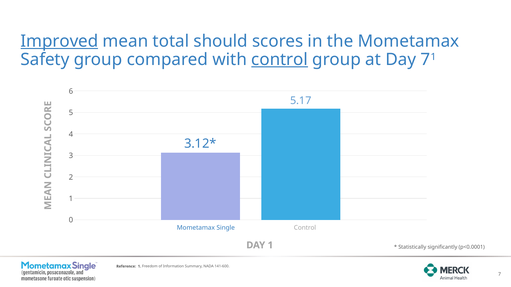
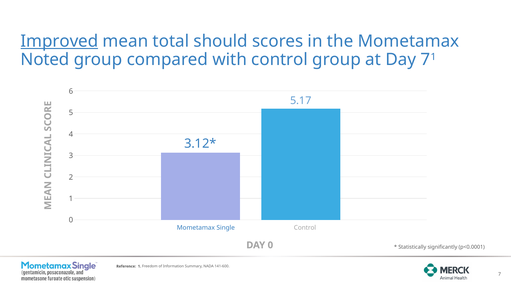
Safety: Safety -> Noted (45, 60)
control underline: present -> none (280, 60)
DAY 1: 1 -> 0 (270, 246)
